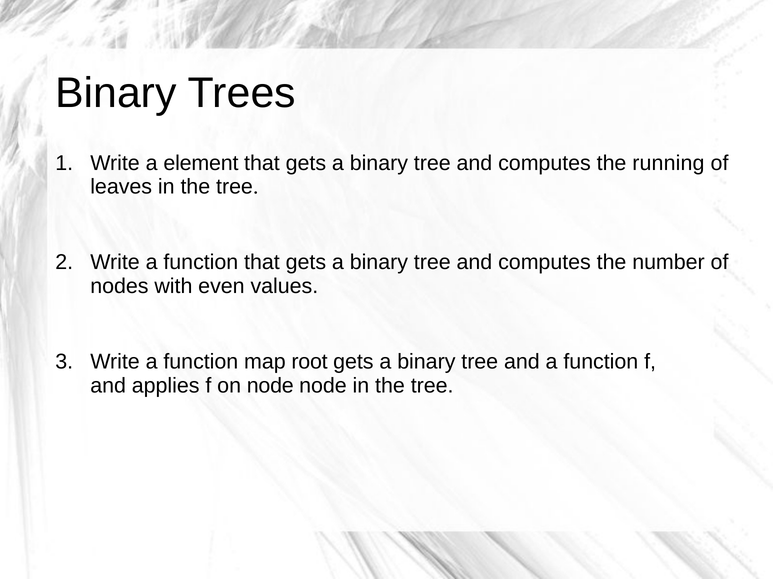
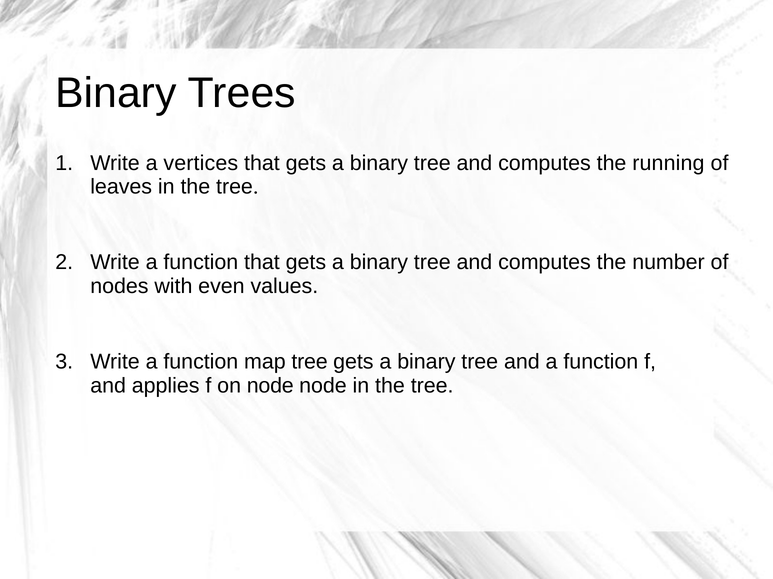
element: element -> vertices (201, 163)
map root: root -> tree (310, 362)
